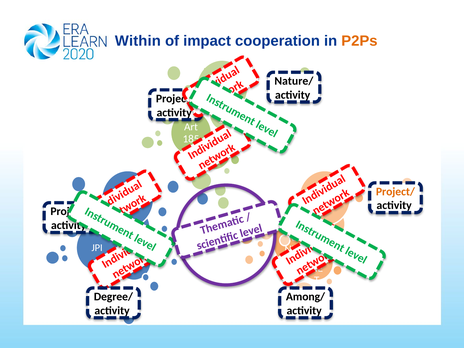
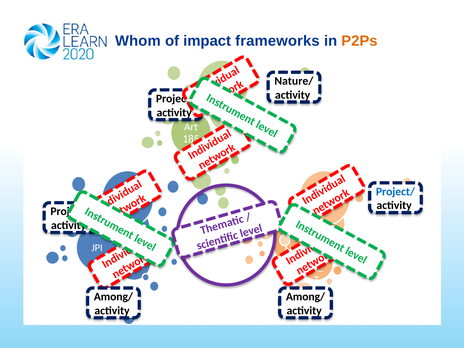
Within: Within -> Whom (138, 41)
cooperation: cooperation -> frameworks (277, 41)
Project/ colour: orange -> blue (395, 192)
Degree/: Degree/ -> Among/ (113, 297)
